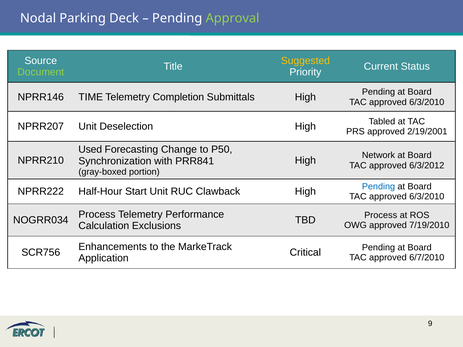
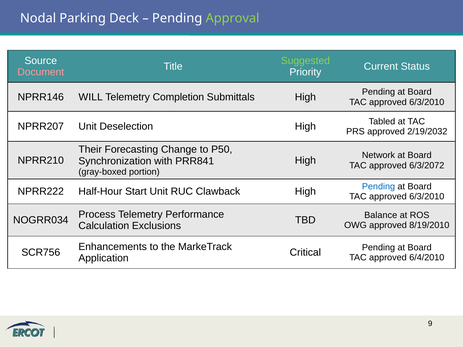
Suggested colour: yellow -> light green (305, 61)
Document colour: light green -> pink (41, 72)
TIME: TIME -> WILL (91, 97)
2/19/2001: 2/19/2001 -> 2/19/2032 (427, 132)
Used: Used -> Their (90, 150)
6/3/2012: 6/3/2012 -> 6/3/2072 (427, 166)
TBD Process: Process -> Balance (381, 215)
7/19/2010: 7/19/2010 -> 8/19/2010 (429, 225)
6/7/2010: 6/7/2010 -> 6/4/2010 (427, 258)
